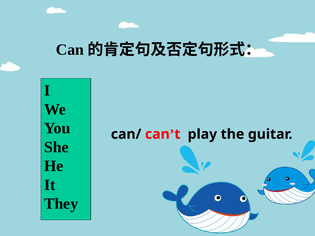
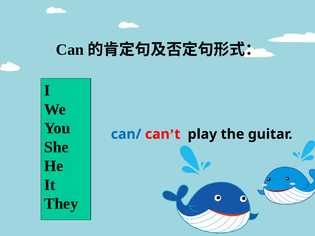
can/ colour: black -> blue (126, 134)
